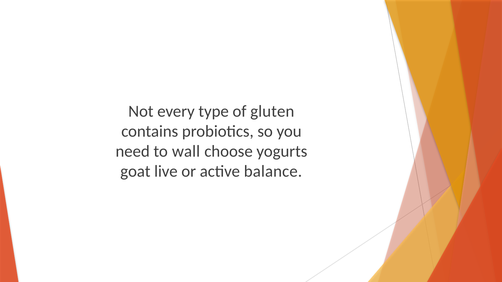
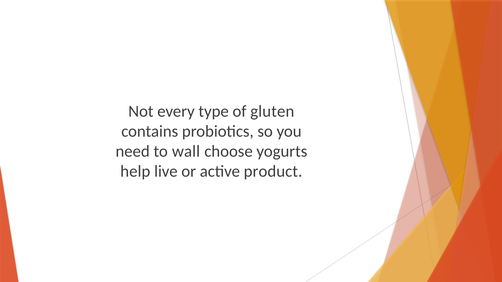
goat: goat -> help (135, 172)
balance: balance -> product (273, 172)
